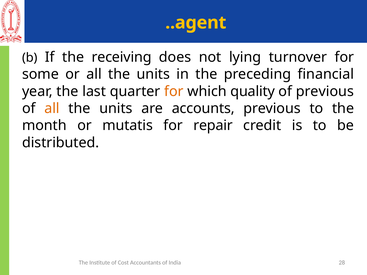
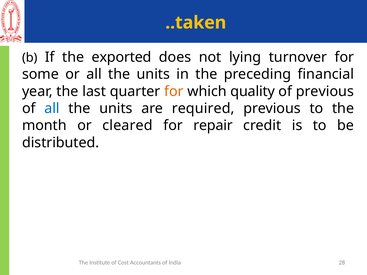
..agent: ..agent -> ..taken (196, 23)
receiving: receiving -> exported (122, 57)
all colour: orange -> blue (52, 109)
accounts: accounts -> required (203, 109)
mutatis: mutatis -> cleared (128, 126)
